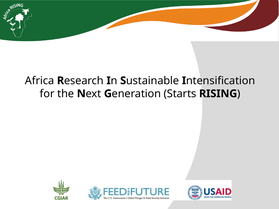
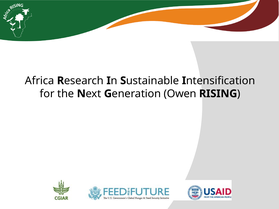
Starts: Starts -> Owen (180, 94)
